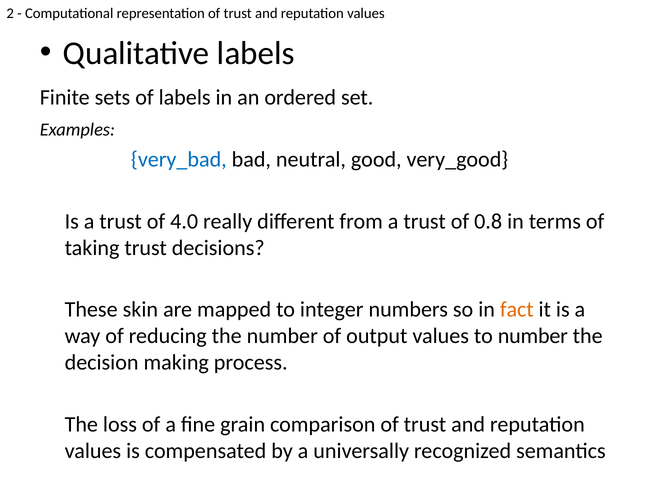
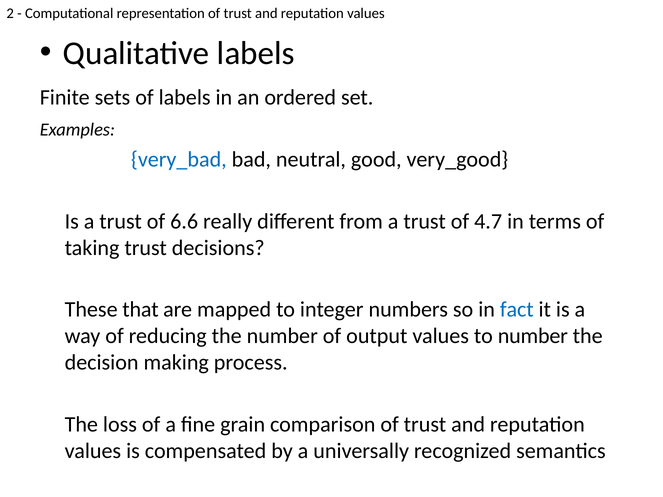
4.0: 4.0 -> 6.6 (184, 221)
0.8: 0.8 -> 4.7 (488, 221)
skin: skin -> that (140, 310)
fact colour: orange -> blue (517, 310)
